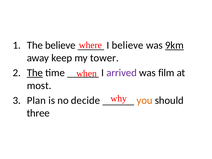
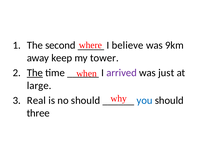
The believe: believe -> second (60, 45)
9km underline: present -> none (174, 45)
film: film -> just (166, 73)
most: most -> large (39, 86)
Plan: Plan -> Real (36, 100)
no decide: decide -> should (86, 100)
you colour: orange -> blue (145, 100)
